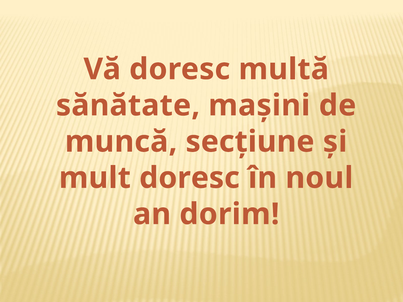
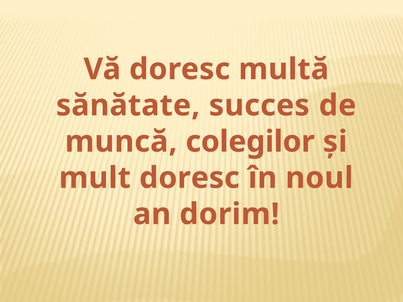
mașini: mașini -> succes (259, 106)
secțiune: secțiune -> colegilor (250, 142)
